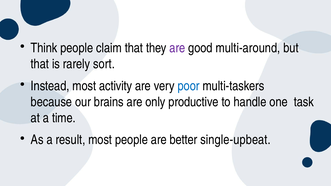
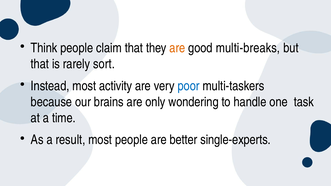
are colour: purple -> orange (177, 48)
multi-around: multi-around -> multi-breaks (248, 48)
productive: productive -> wondering (194, 102)
single-upbeat: single-upbeat -> single-experts (236, 140)
